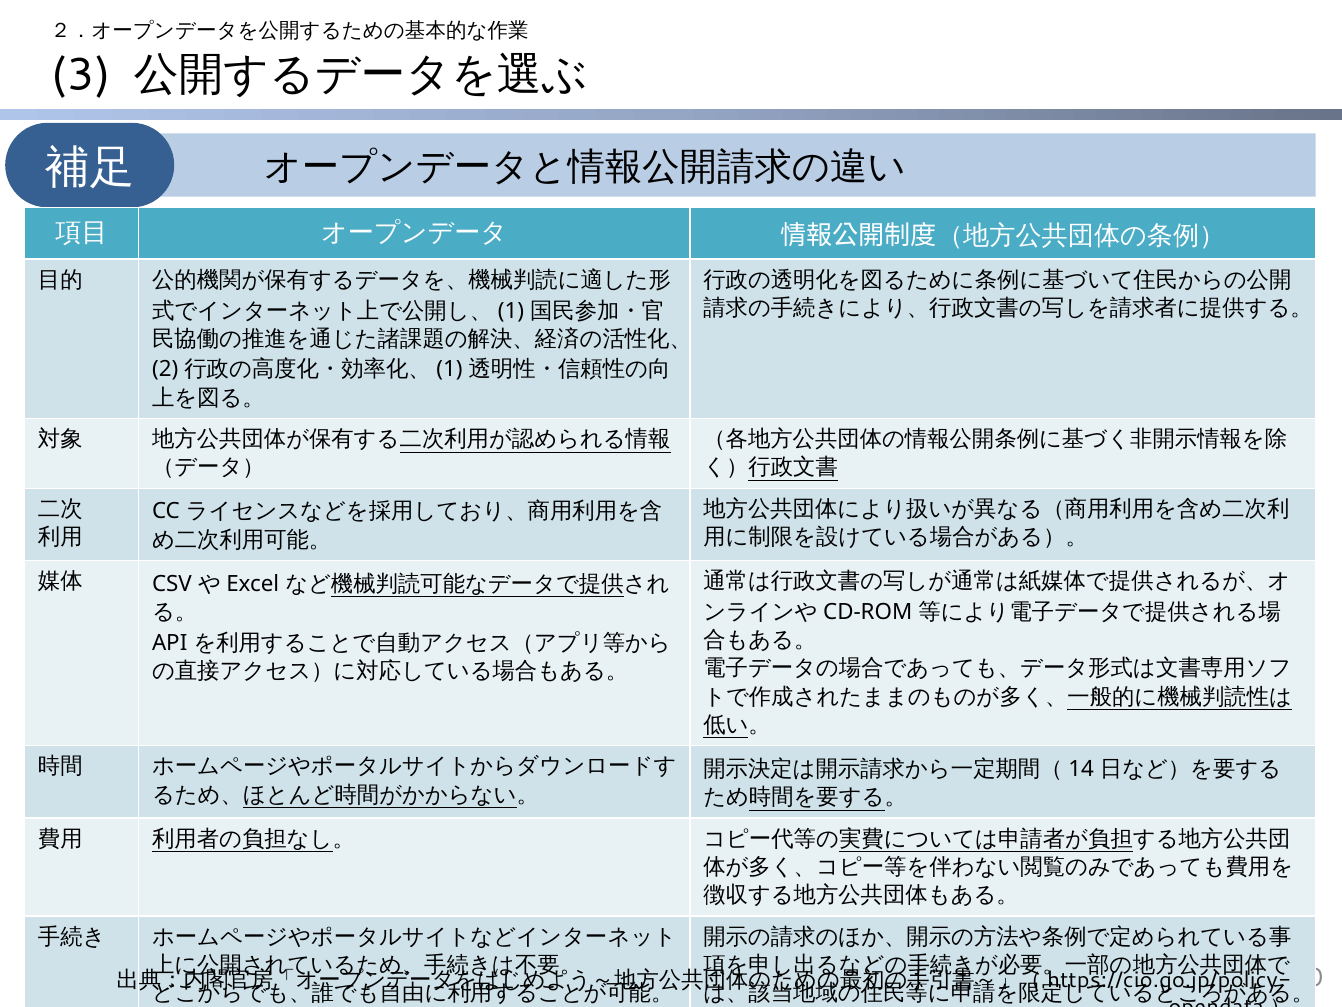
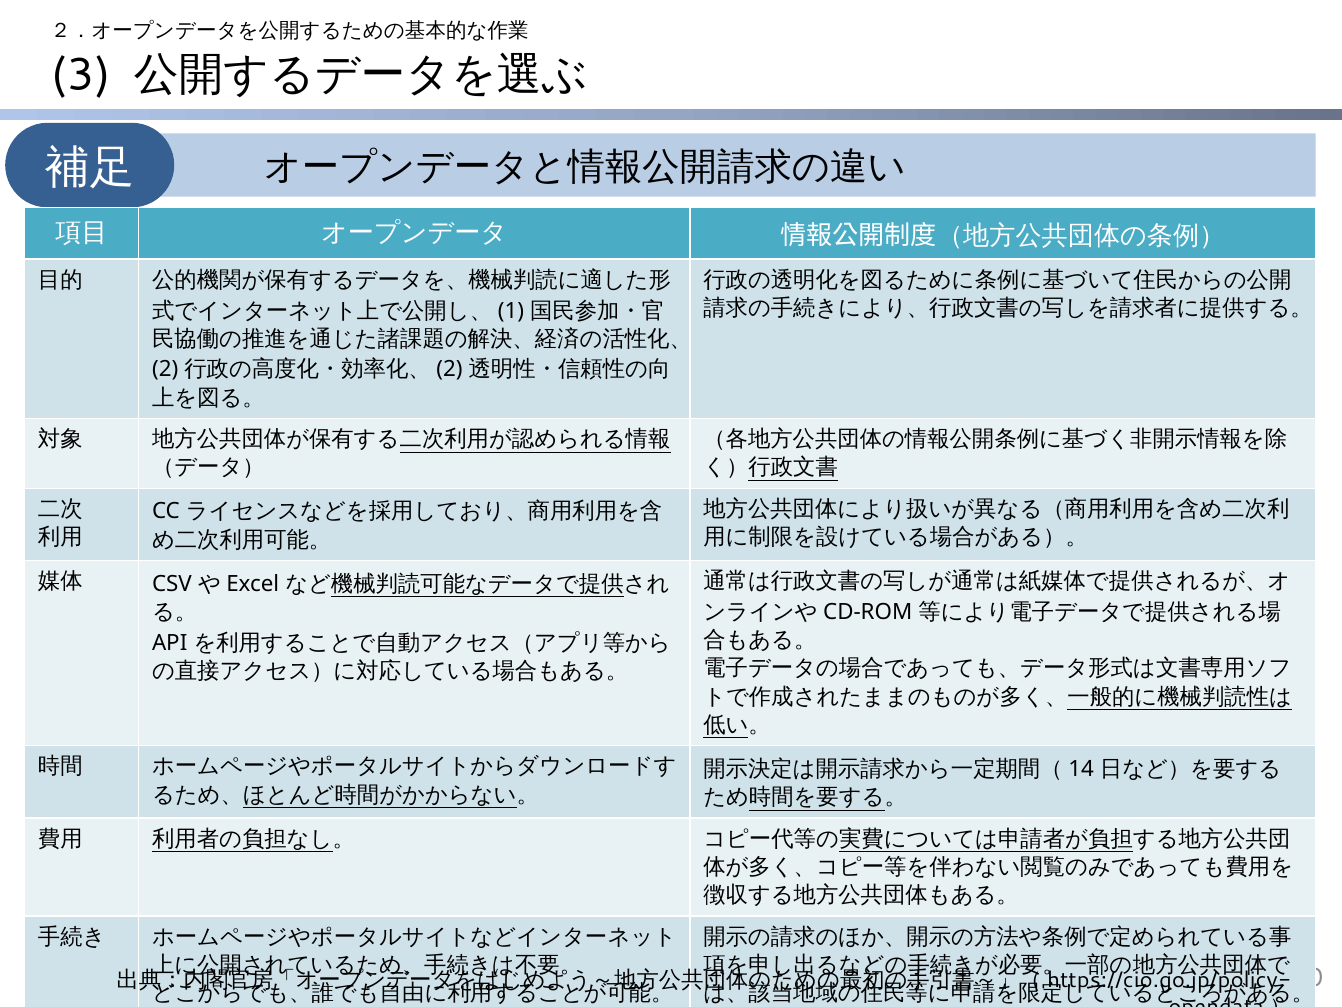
1: 1 -> 2 (449, 369)
